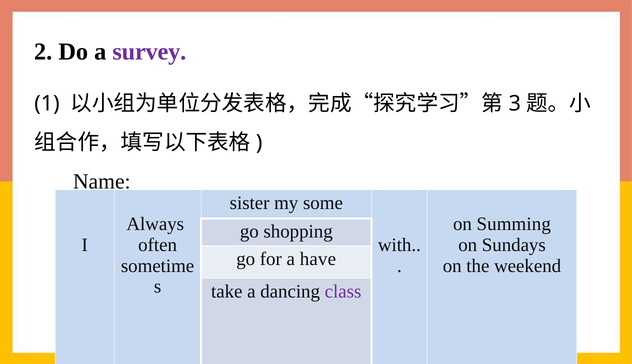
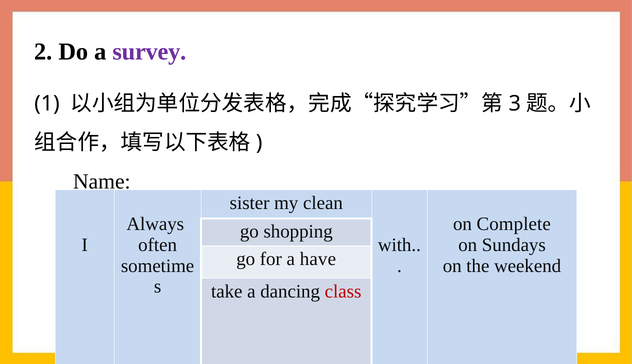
some: some -> clean (323, 203)
Summing: Summing -> Complete (514, 224)
class colour: purple -> red (343, 291)
